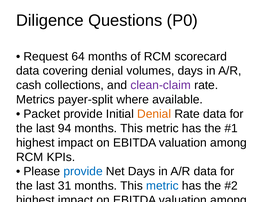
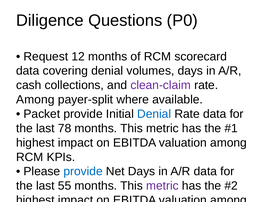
64: 64 -> 12 (78, 56)
Metrics: Metrics -> Among (35, 99)
Denial colour: orange -> blue (154, 114)
94: 94 -> 78 (65, 128)
31: 31 -> 55 (65, 186)
metric colour: blue -> purple (162, 186)
